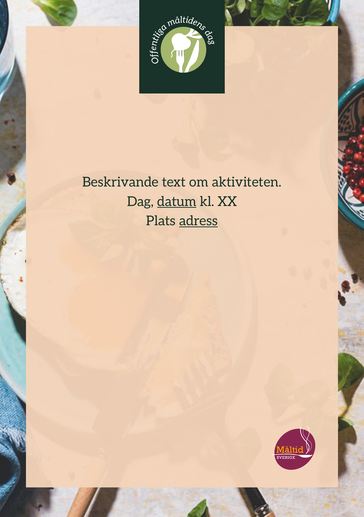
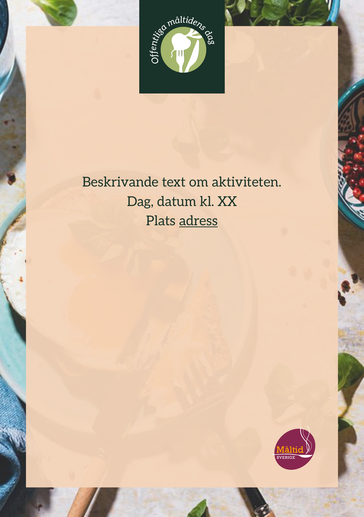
datum underline: present -> none (177, 201)
